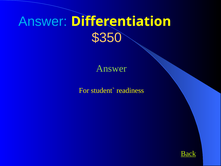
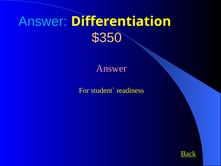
Answer colour: light green -> pink (111, 68)
